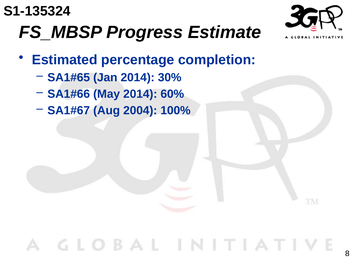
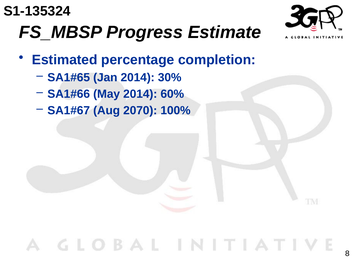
2004: 2004 -> 2070 (140, 110)
